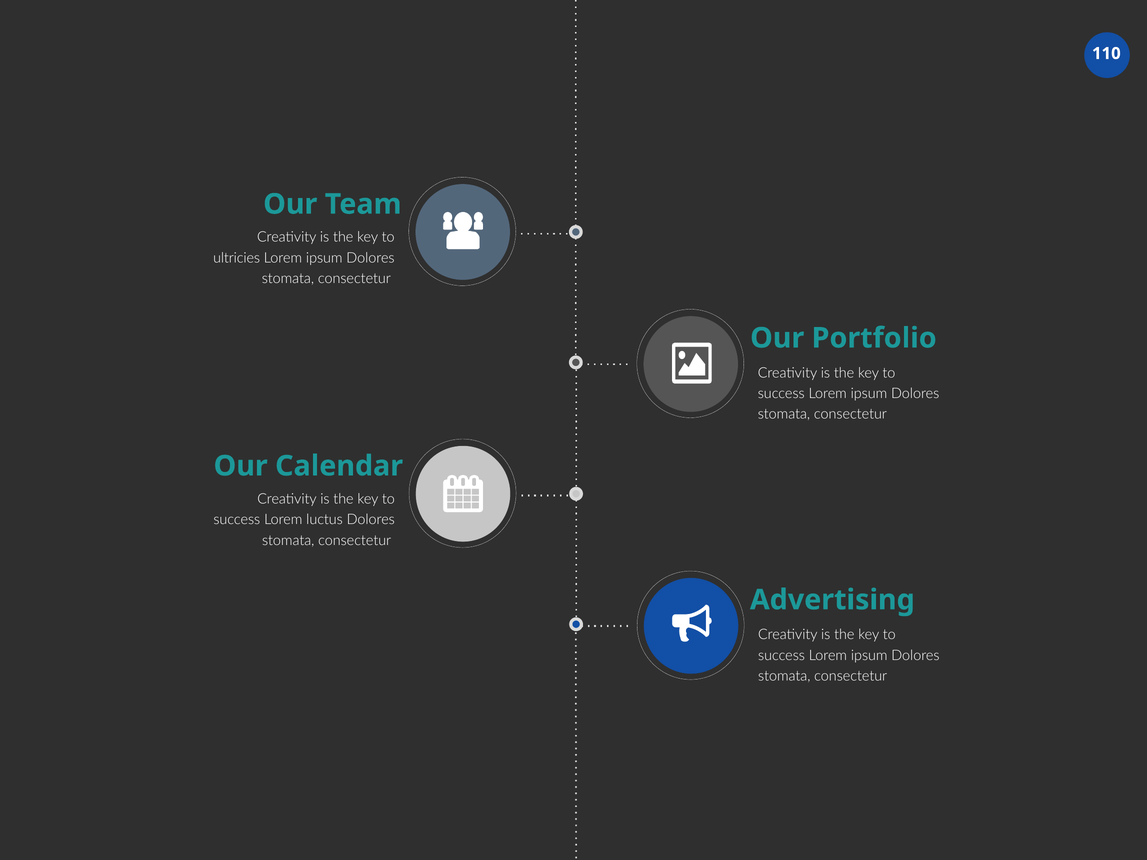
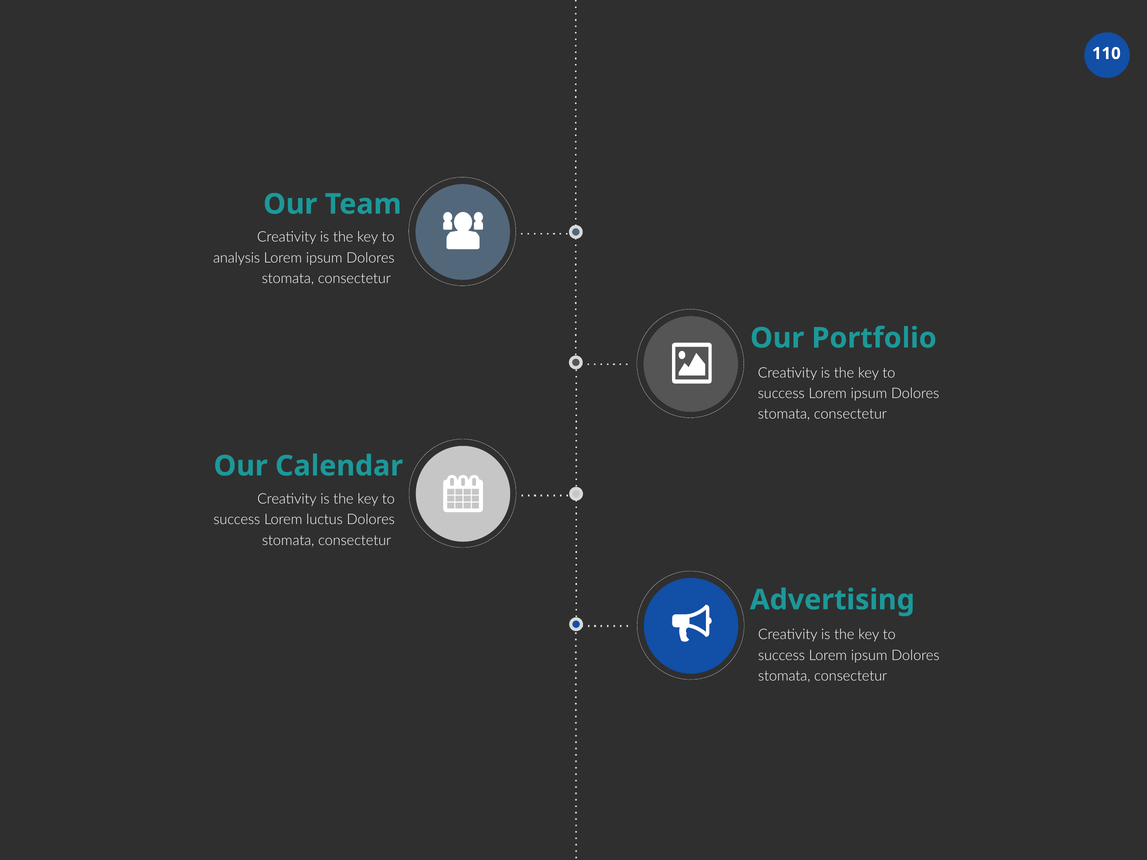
ultricies: ultricies -> analysis (237, 258)
